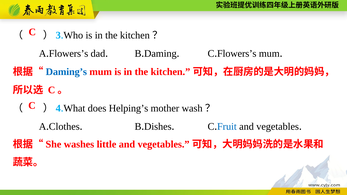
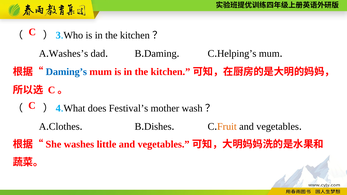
Flowers’s: Flowers’s -> Washes’s (68, 54)
Flowers’s: Flowers’s -> Helping’s (237, 54)
Helping’s: Helping’s -> Festival’s (128, 108)
Fruit colour: blue -> orange (227, 127)
